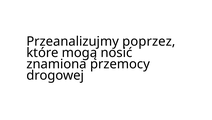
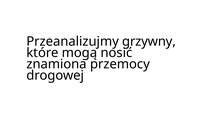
poprzez: poprzez -> grzywny (149, 41)
